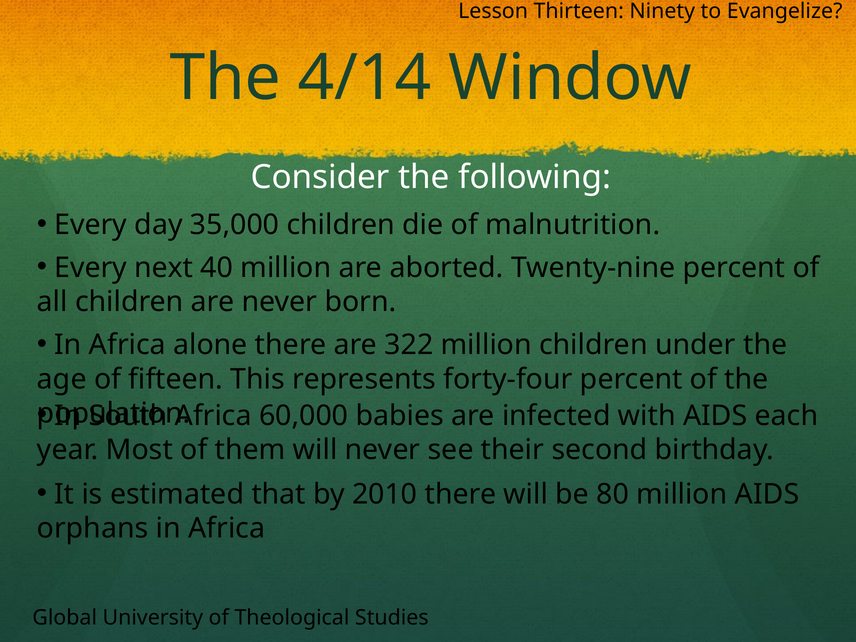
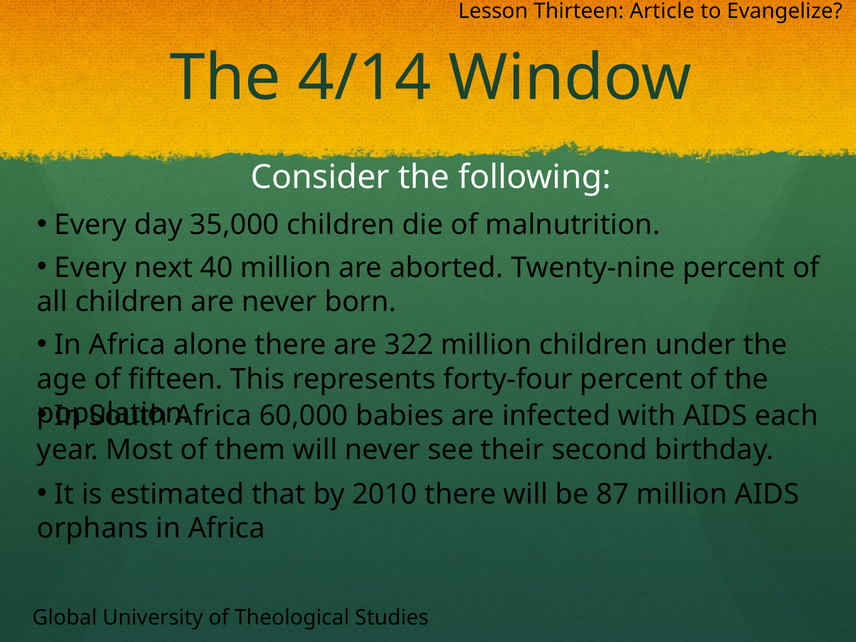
Ninety: Ninety -> Article (662, 11)
80: 80 -> 87 (613, 494)
